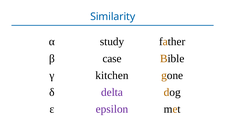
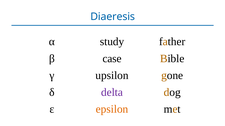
Similarity: Similarity -> Diaeresis (113, 17)
kitchen: kitchen -> upsilon (112, 76)
epsilon colour: purple -> orange (112, 110)
